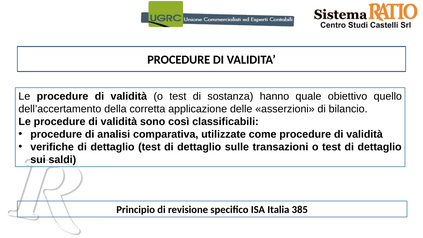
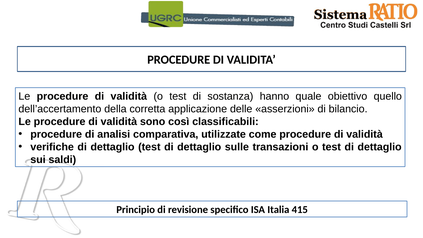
385: 385 -> 415 (300, 210)
